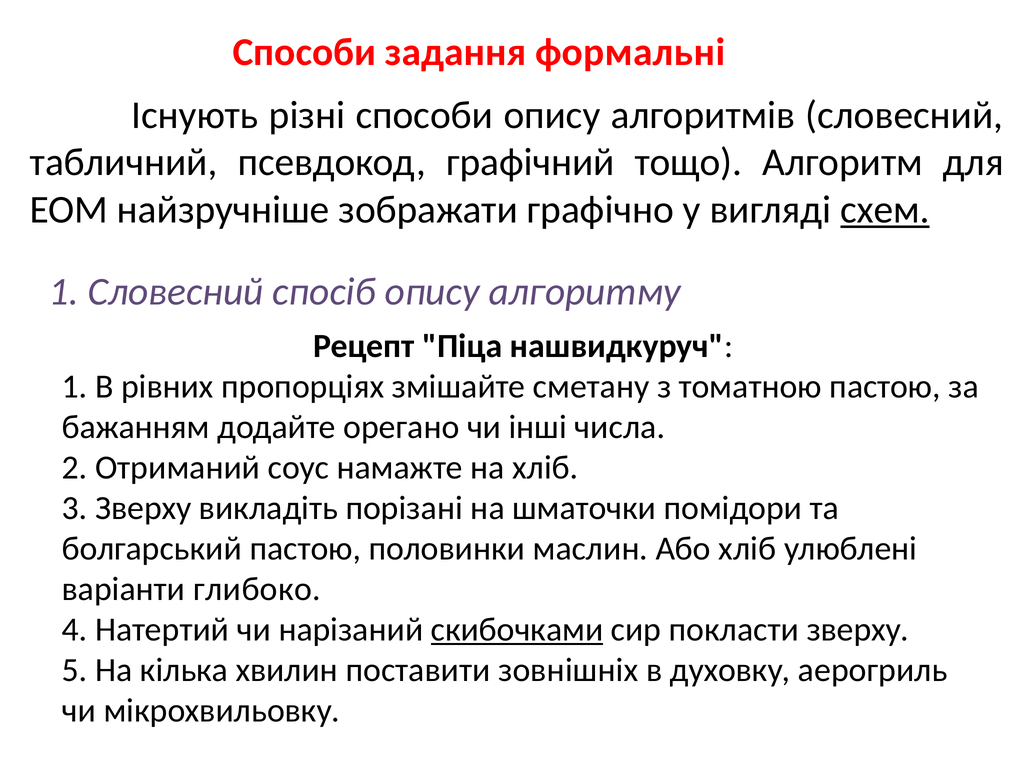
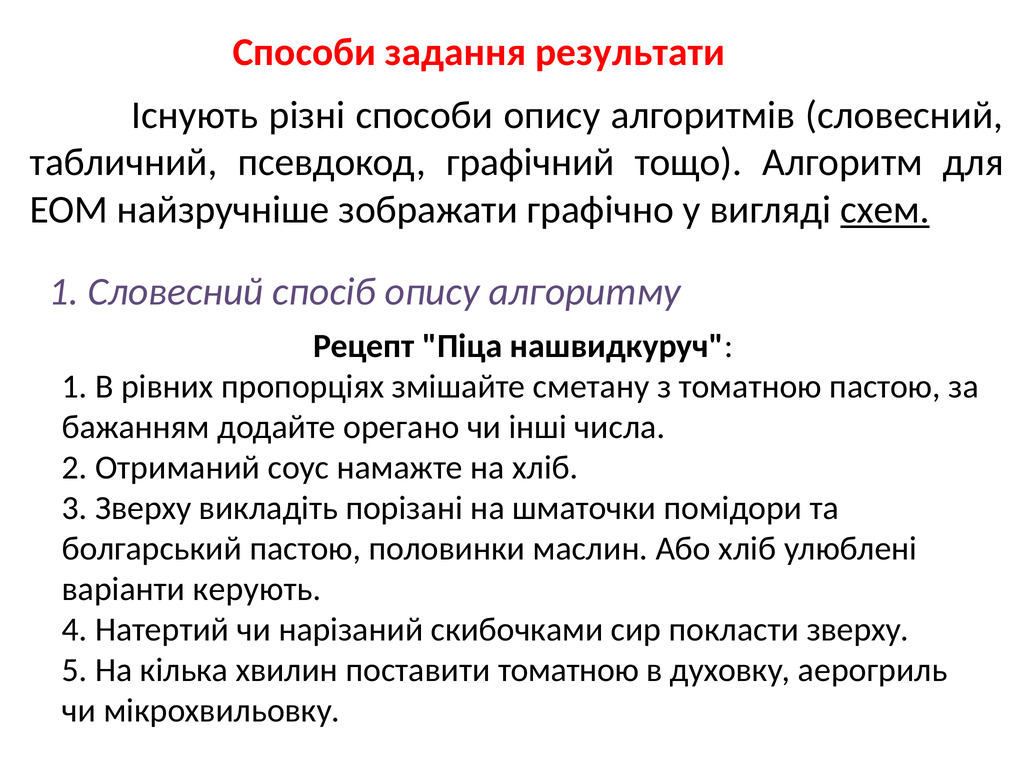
формальні: формальні -> результати (630, 52)
глибоко: глибоко -> керують (257, 589)
скибочками underline: present -> none (517, 630)
поставити зовнішніх: зовнішніх -> томатною (568, 671)
